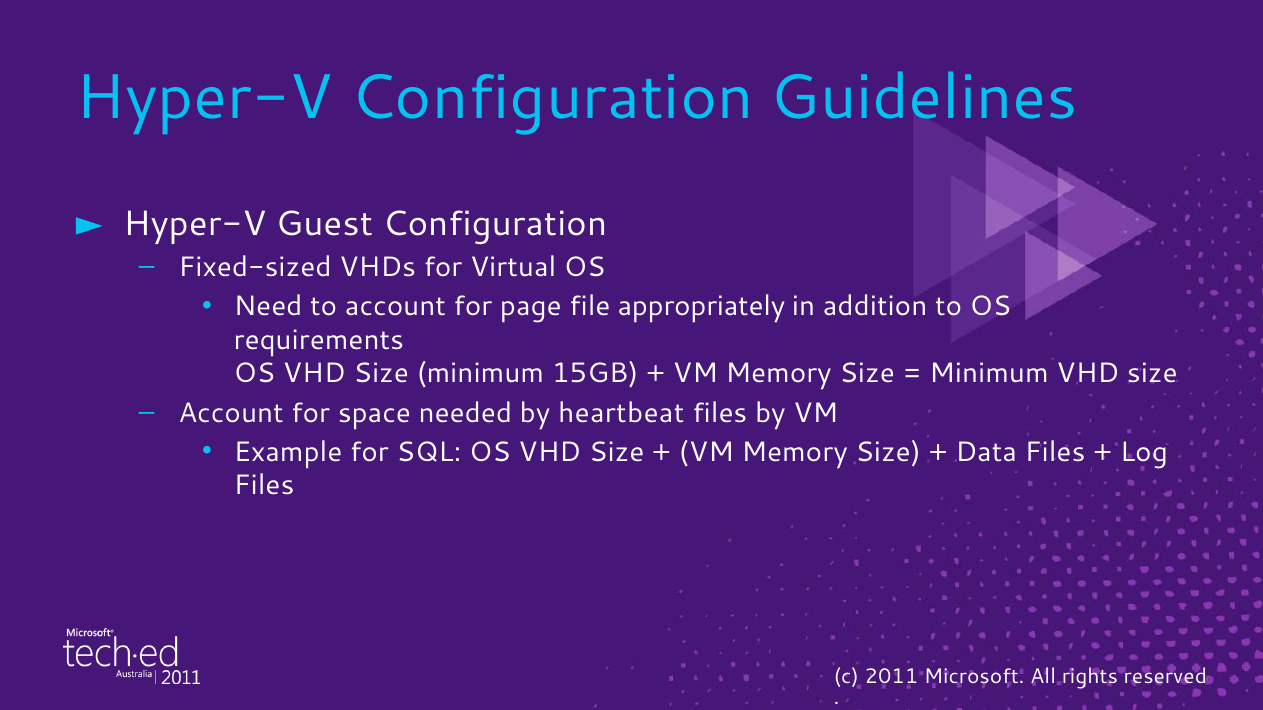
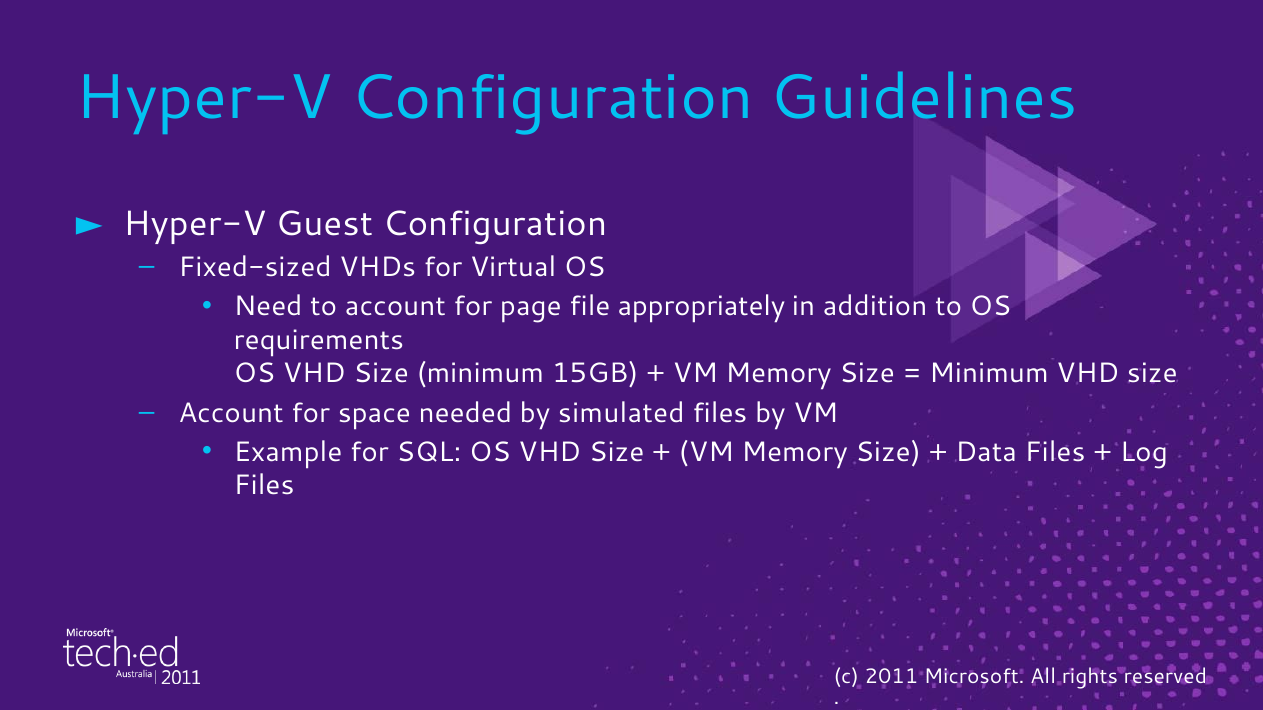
heartbeat: heartbeat -> simulated (621, 413)
